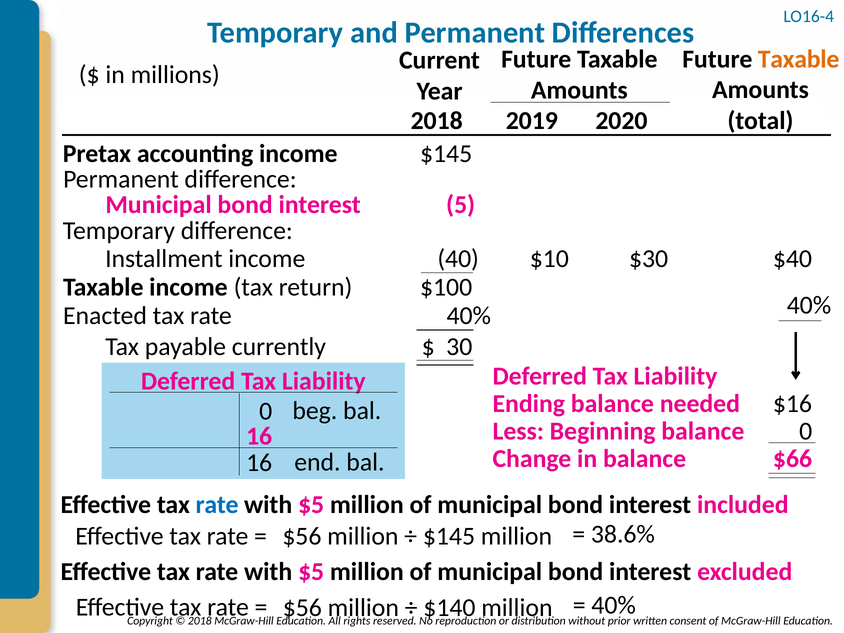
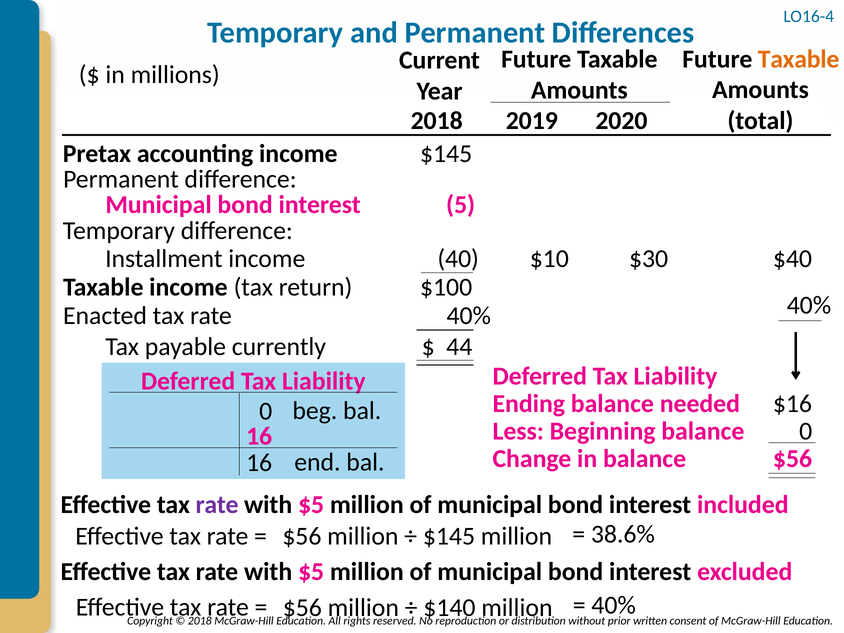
30: 30 -> 44 (459, 347)
$66: $66 -> $56 (793, 459)
rate colour: blue -> purple (217, 505)
